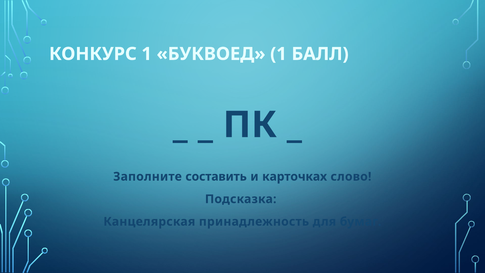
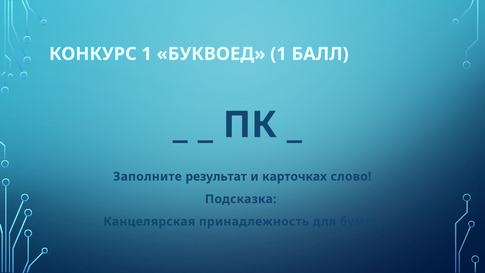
составить: составить -> результат (216, 176)
